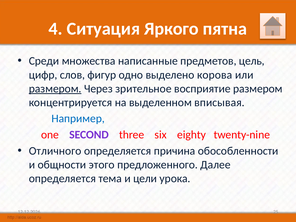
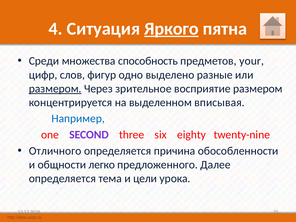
Яркого underline: none -> present (171, 29)
написанные: написанные -> способность (148, 61)
цель: цель -> your (252, 61)
корова: корова -> разные (215, 75)
этого: этого -> легко (102, 165)
